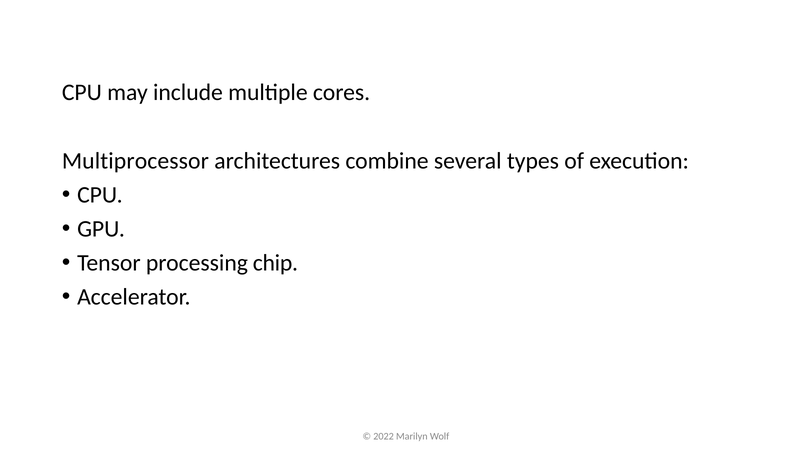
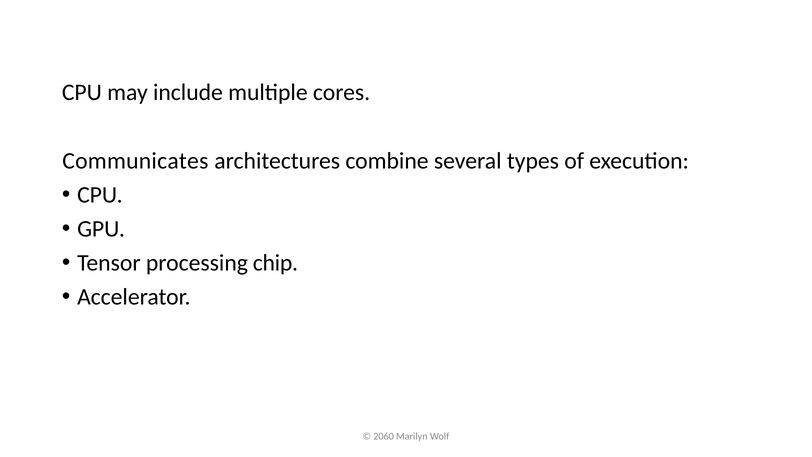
Multiprocessor: Multiprocessor -> Communicates (135, 161)
2022: 2022 -> 2060 (384, 436)
